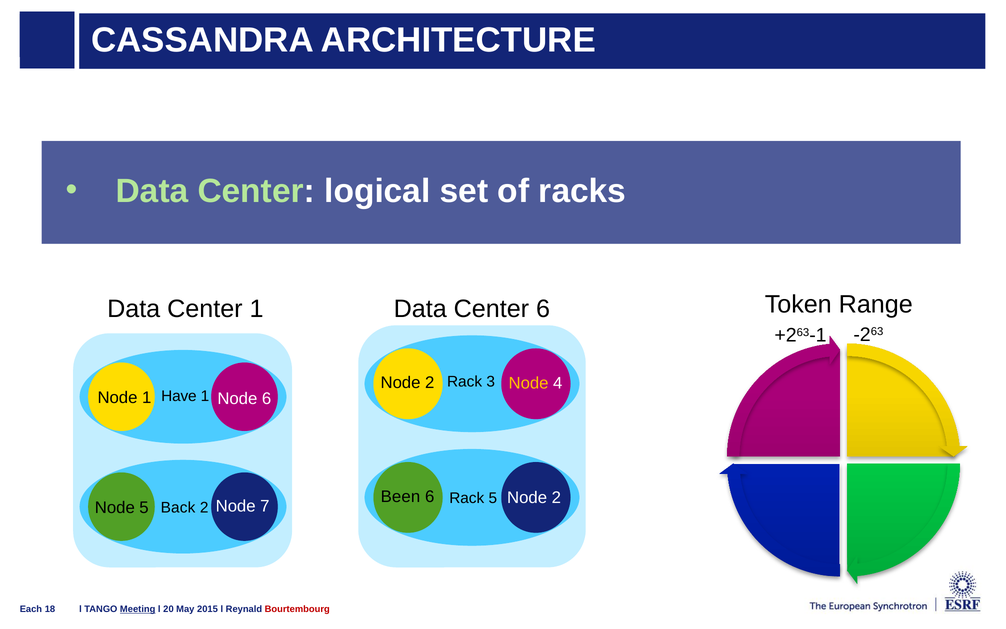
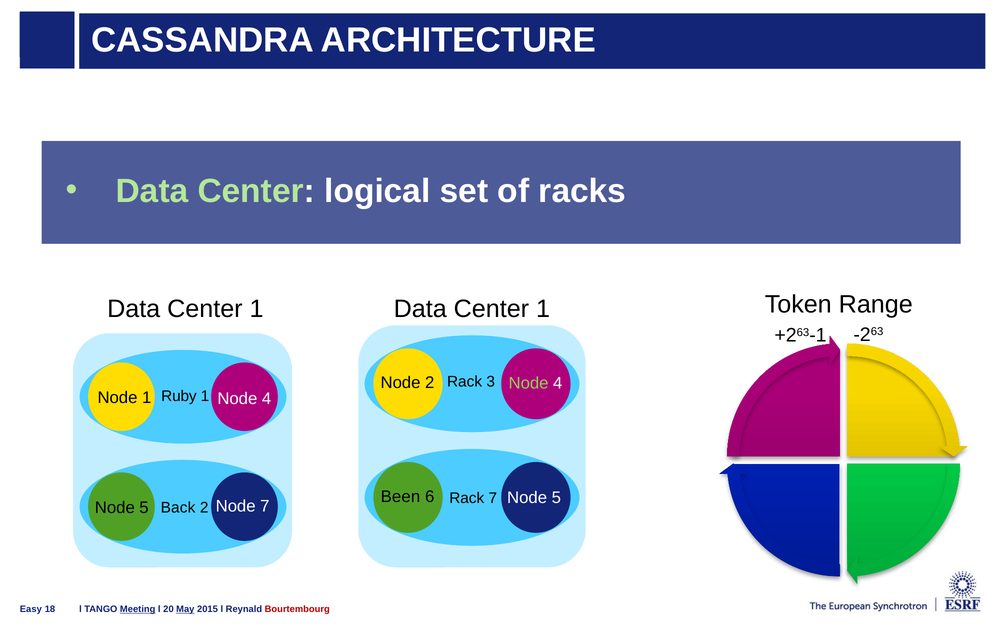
1 Data Center 6: 6 -> 1 (543, 309)
Node colour: yellow -> light green (529, 383)
Have: Have -> Ruby (179, 396)
6: 6 -> 4 (267, 398)
2: 2 -> 5 (556, 497)
Rack 5: 5 -> 7 (493, 498)
Each: Each -> Easy (31, 609)
May underline: none -> present (185, 609)
